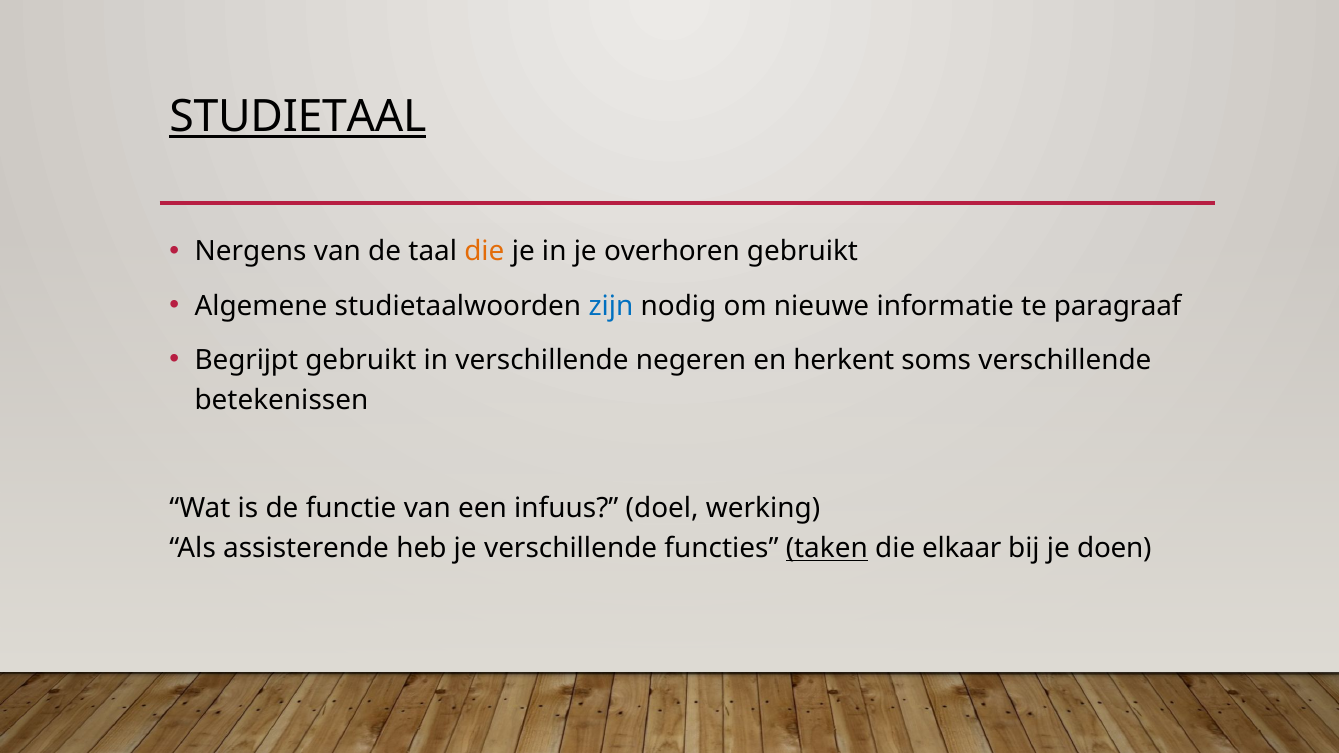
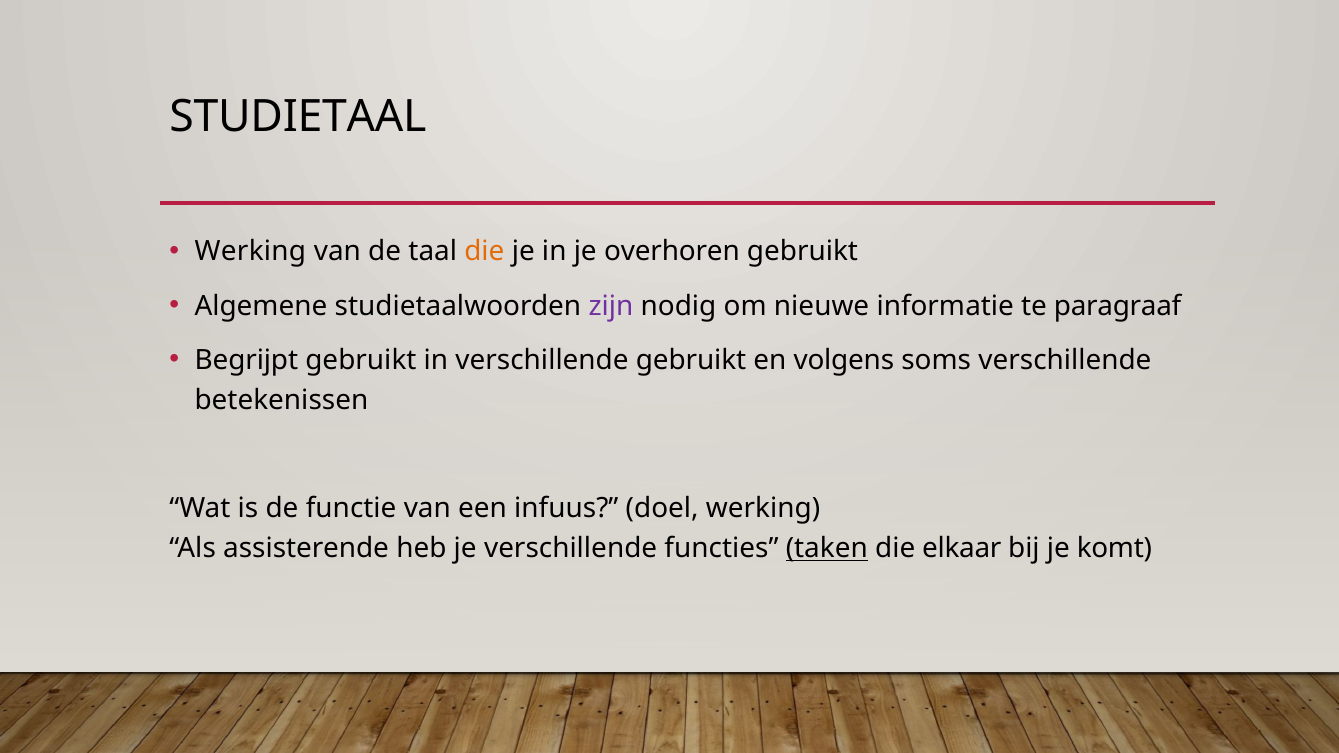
STUDIETAAL underline: present -> none (298, 117)
Nergens: Nergens -> Werking (250, 252)
zijn colour: blue -> purple (611, 306)
verschillende negeren: negeren -> gebruikt (691, 360)
herkent: herkent -> volgens (844, 360)
doen: doen -> komt (1114, 549)
